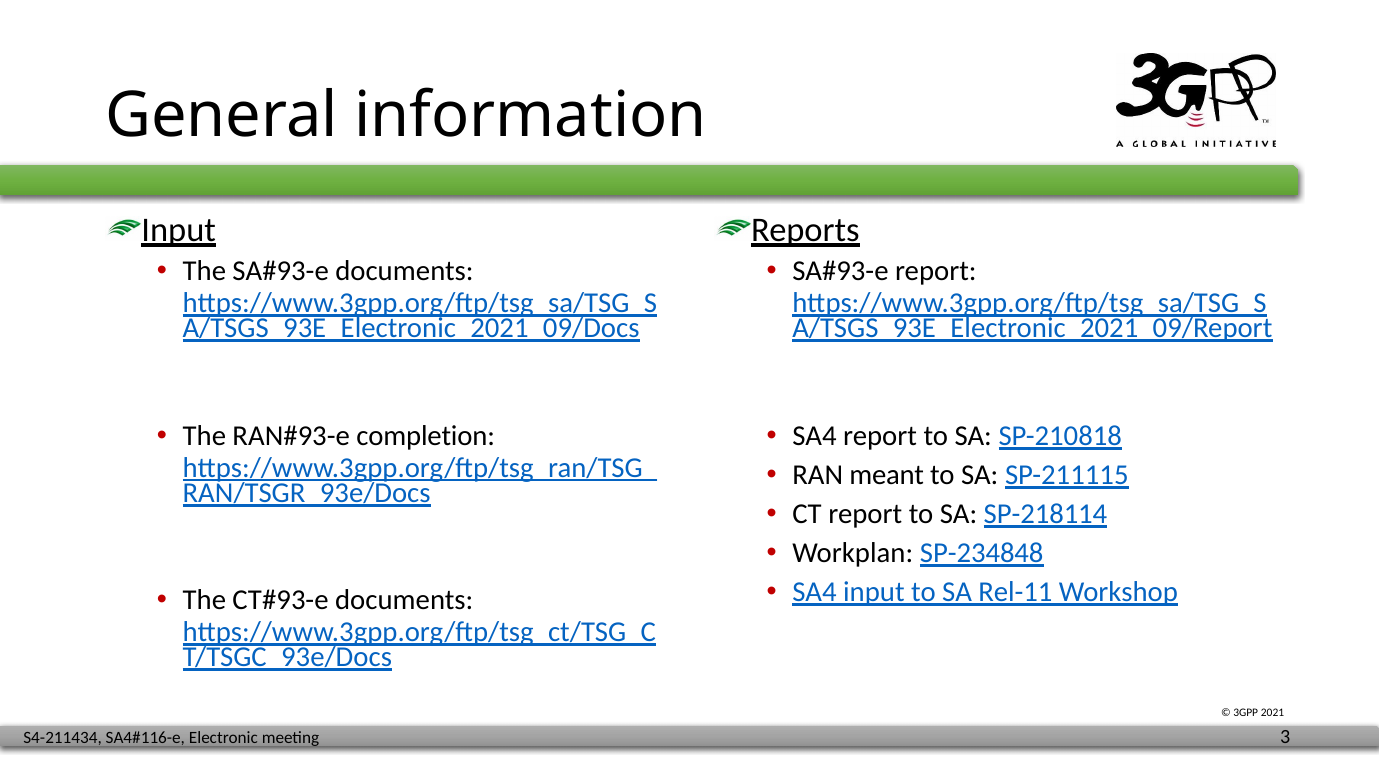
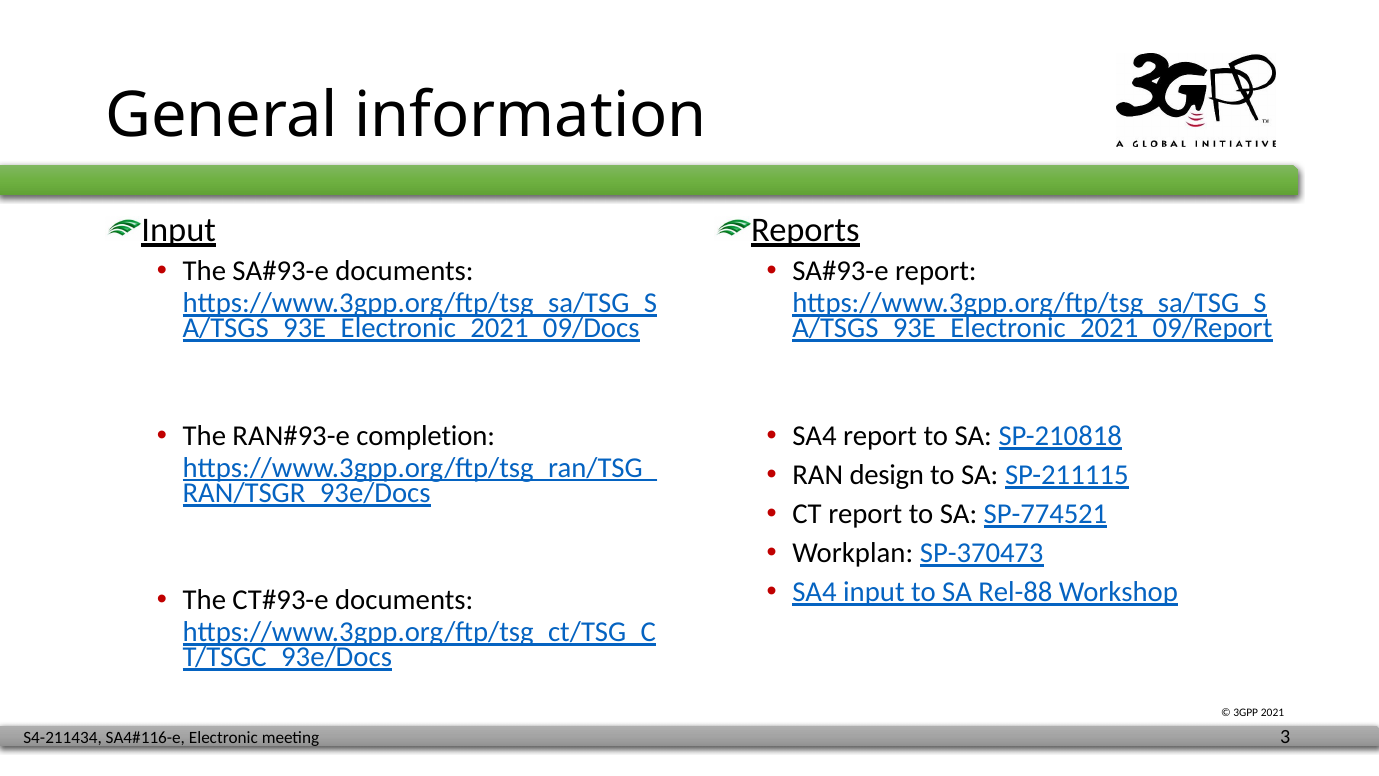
meant: meant -> design (887, 475)
SP-218114: SP-218114 -> SP-774521 (1046, 514)
SP-234848: SP-234848 -> SP-370473 (982, 553)
Rel-11: Rel-11 -> Rel-88 (1015, 592)
